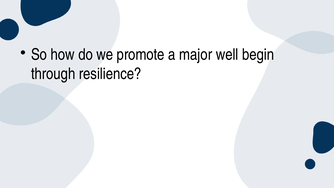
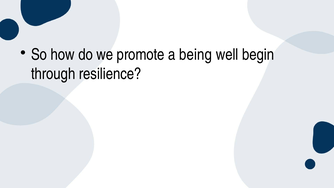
major: major -> being (196, 55)
